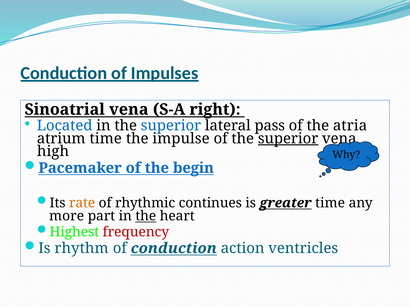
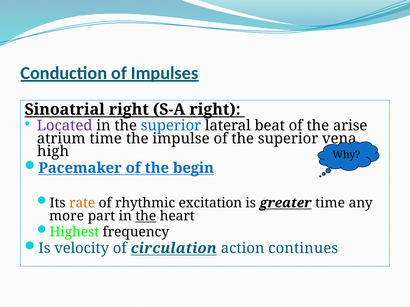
Sinoatrial vena: vena -> right (129, 110)
Located colour: blue -> purple (65, 126)
pass: pass -> beat (270, 126)
atria: atria -> arise (350, 126)
superior underline: present -> none (288, 139)
continues: continues -> excitation (210, 203)
frequency colour: red -> black (136, 232)
rhythm: rhythm -> velocity (82, 249)
of conduction: conduction -> circulation (174, 249)
ventricles: ventricles -> continues (303, 249)
